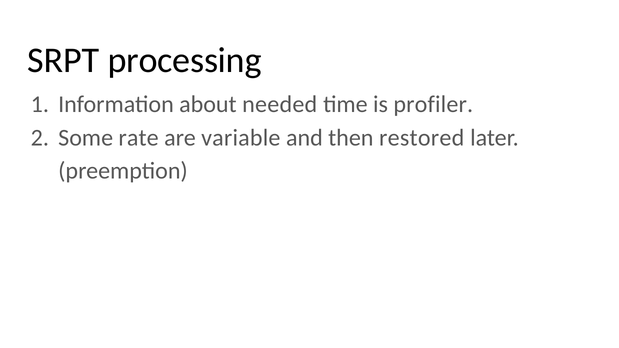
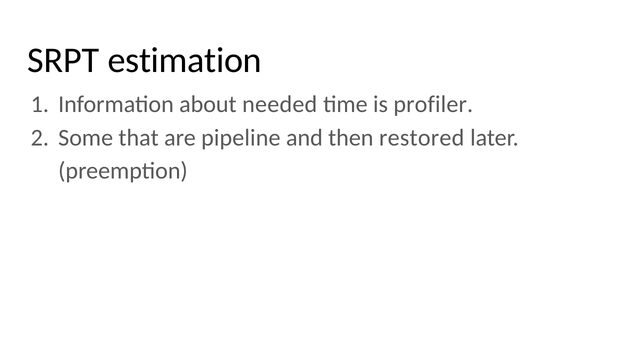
processing: processing -> estimation (185, 61)
rate: rate -> that (139, 138)
variable: variable -> pipeline (241, 138)
